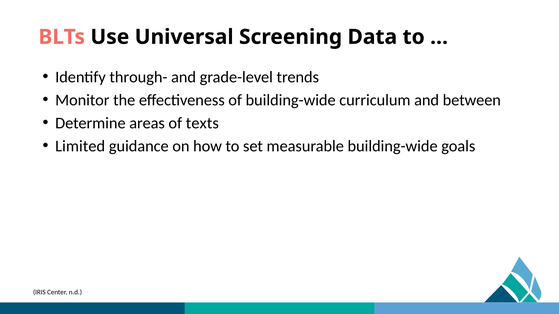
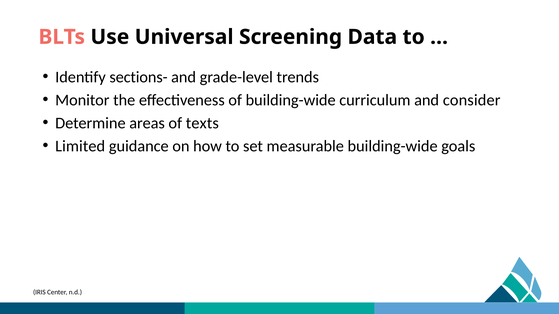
through-: through- -> sections- (139, 77)
between: between -> consider (472, 100)
